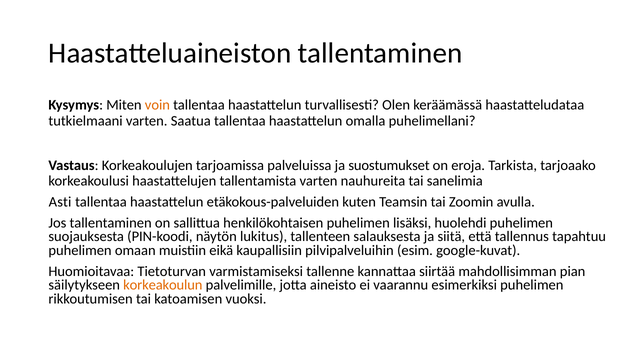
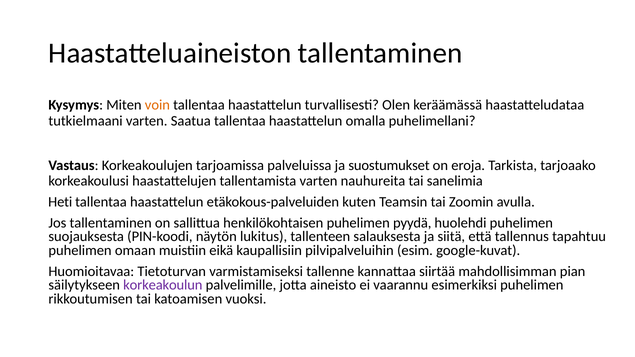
Asti: Asti -> Heti (60, 202)
lisäksi: lisäksi -> pyydä (412, 223)
korkeakoulun colour: orange -> purple (163, 285)
